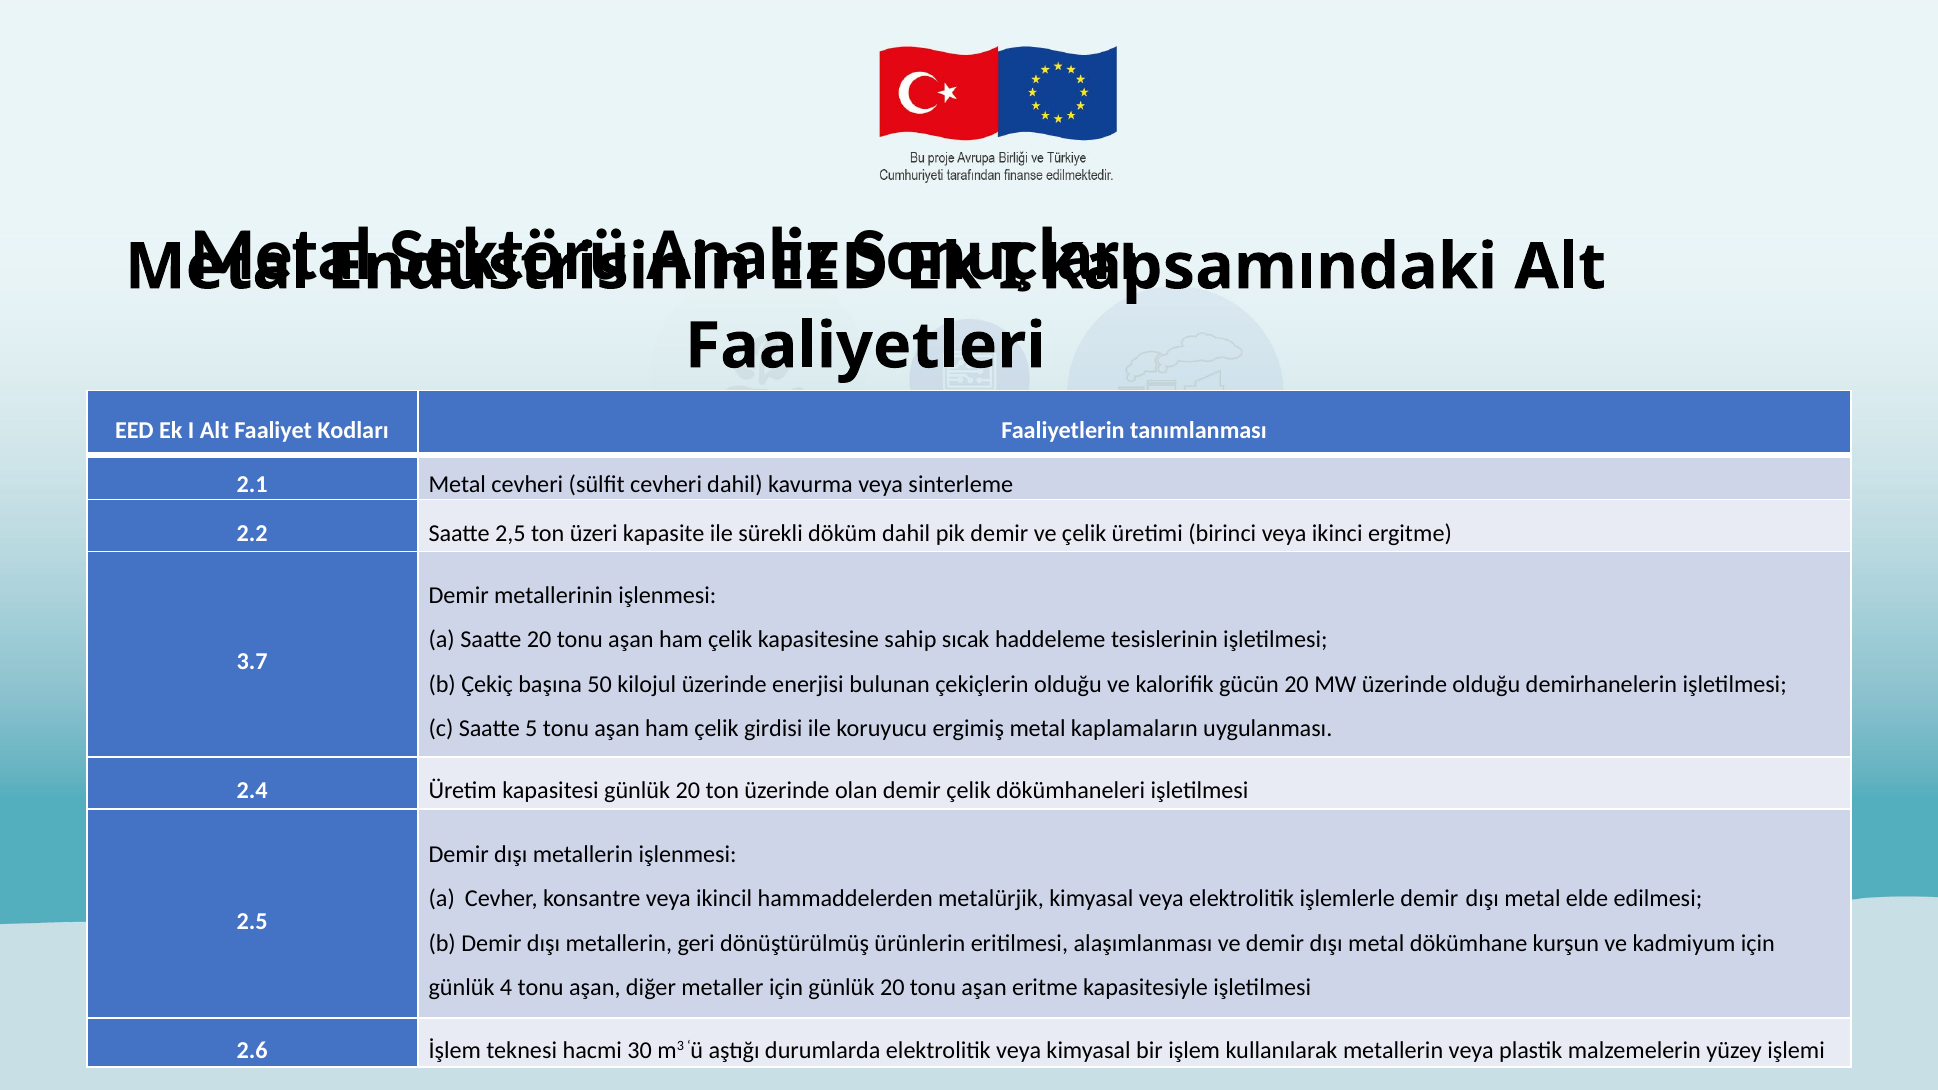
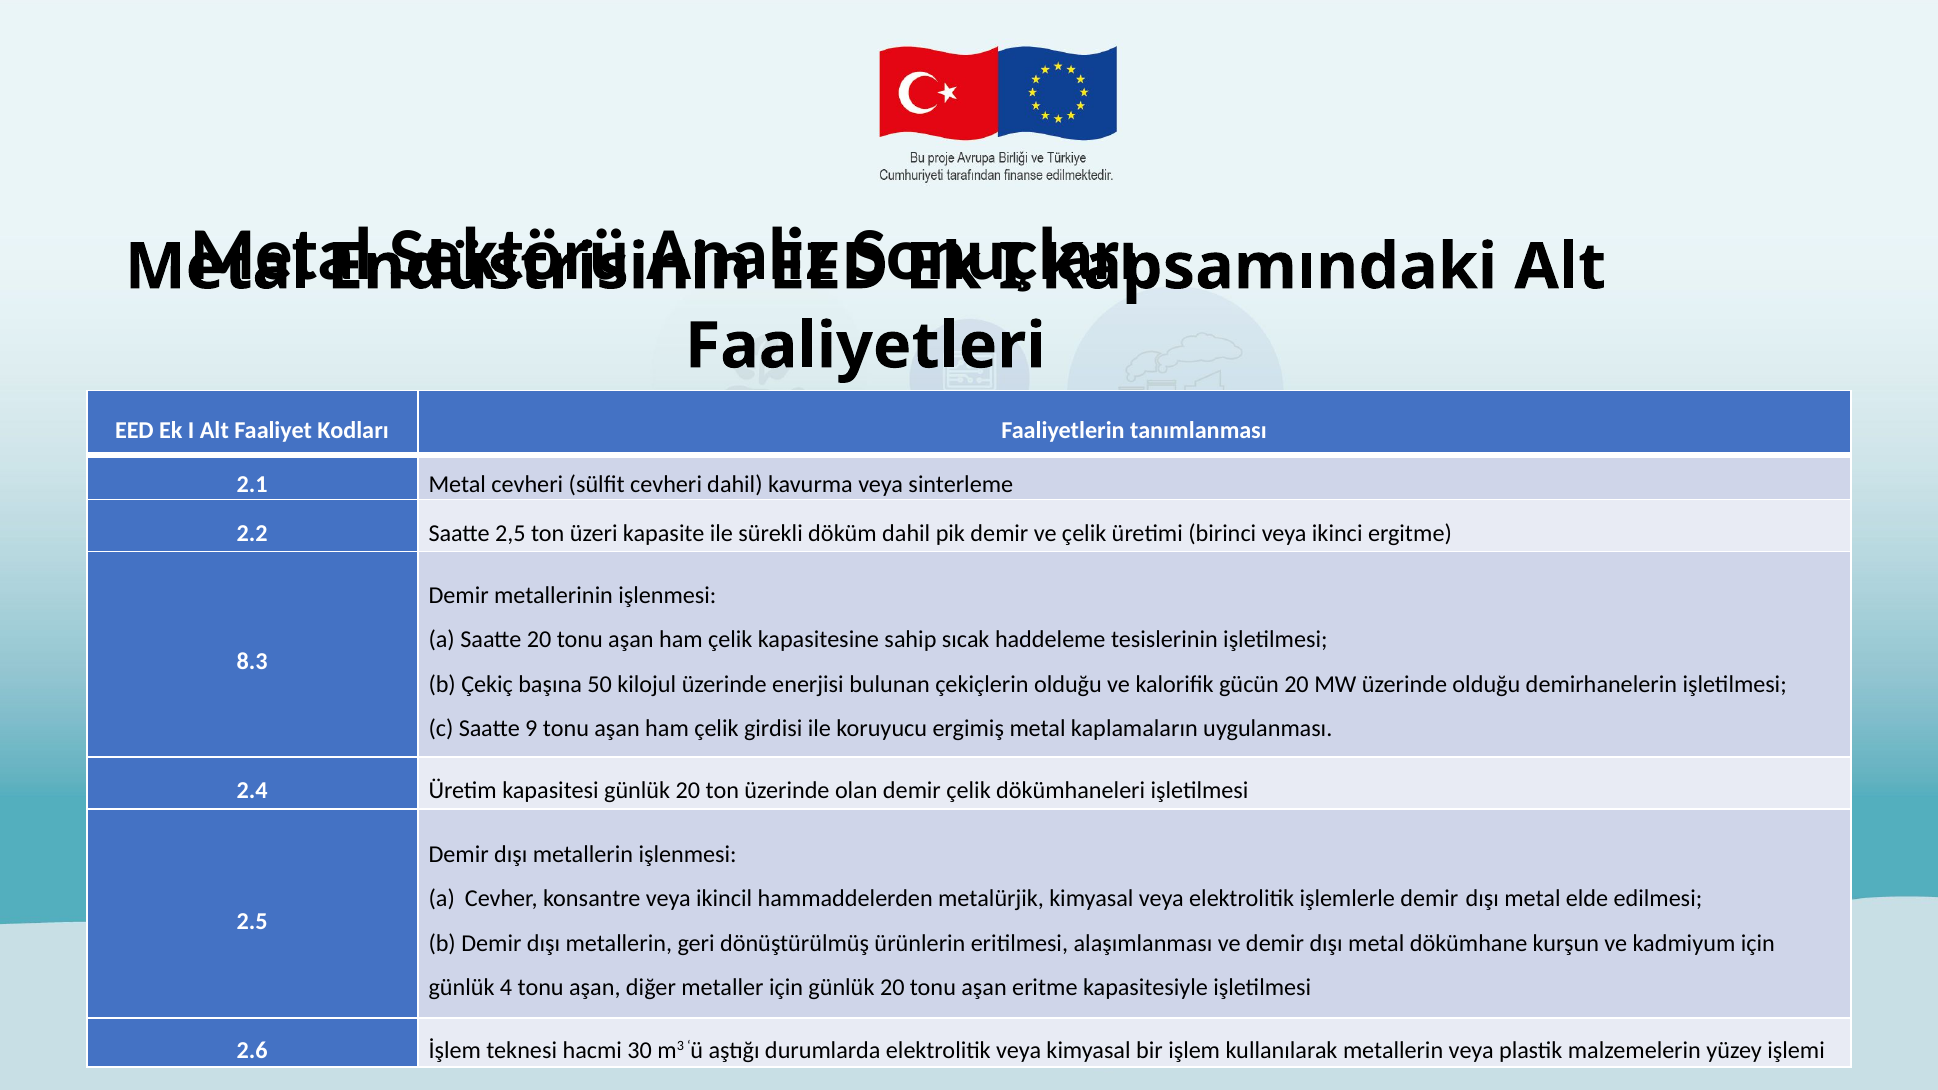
3.7: 3.7 -> 8.3 (252, 662)
5: 5 -> 9 (531, 728)
